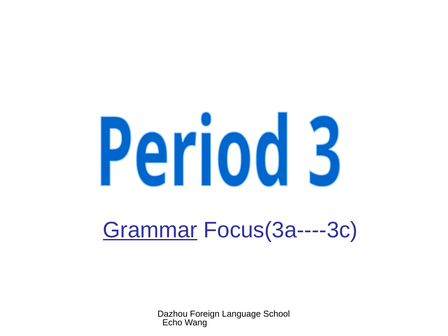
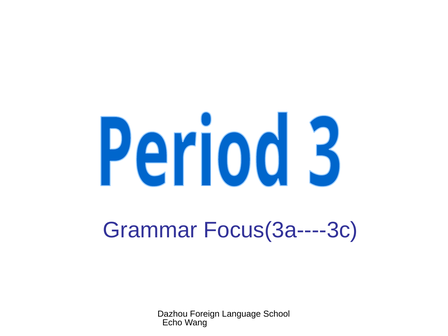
Grammar underline: present -> none (150, 230)
